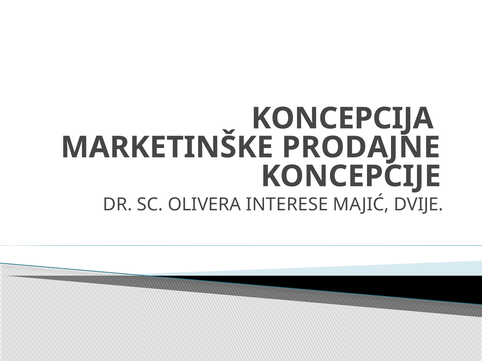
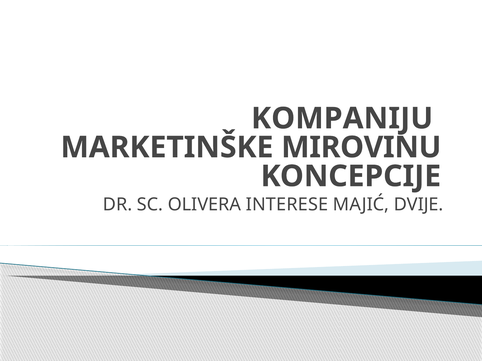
KONCEPCIJA: KONCEPCIJA -> KOMPANIJU (342, 119)
PRODAJNE: PRODAJNE -> MIROVINU (361, 148)
